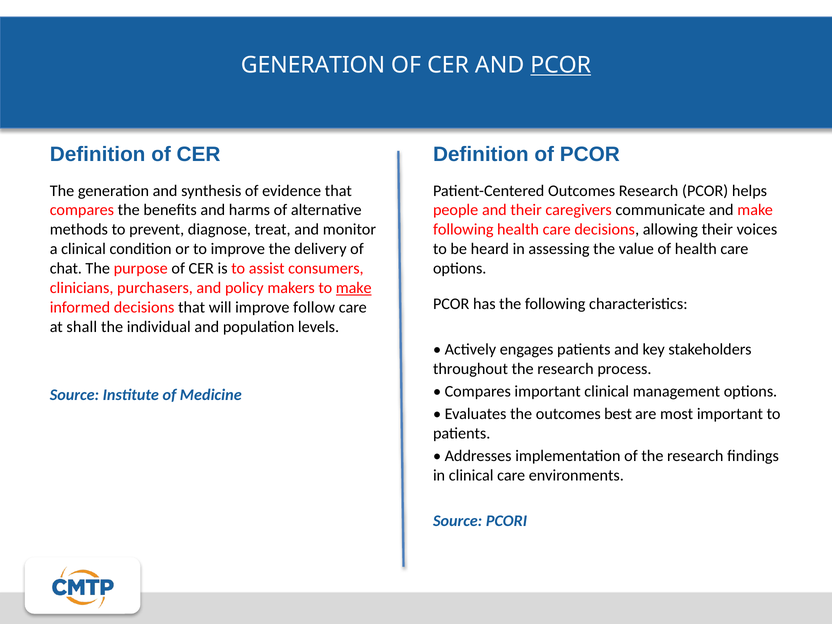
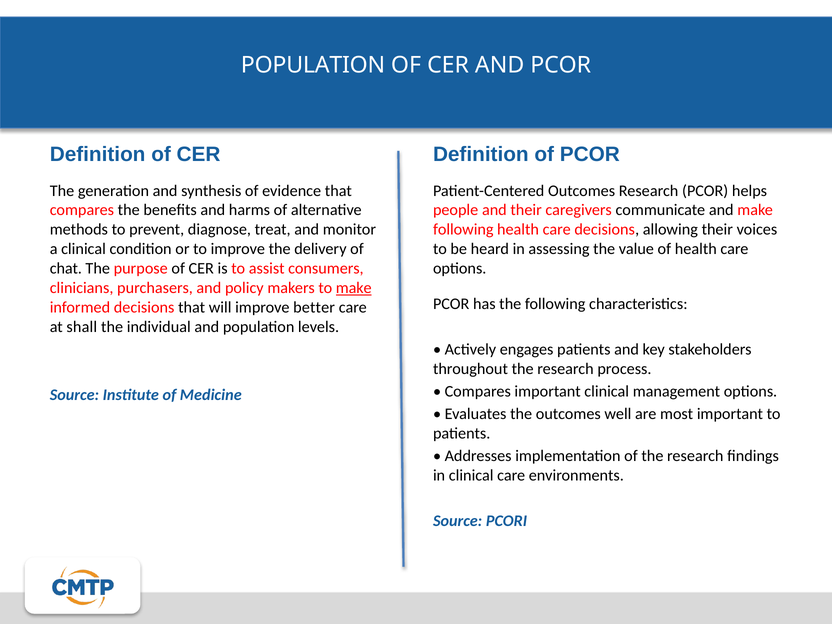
GENERATION: GENERATION -> POPULATION (313, 65)
PCOR underline: present -> none (561, 65)
follow: follow -> better (314, 307)
best: best -> well (618, 414)
